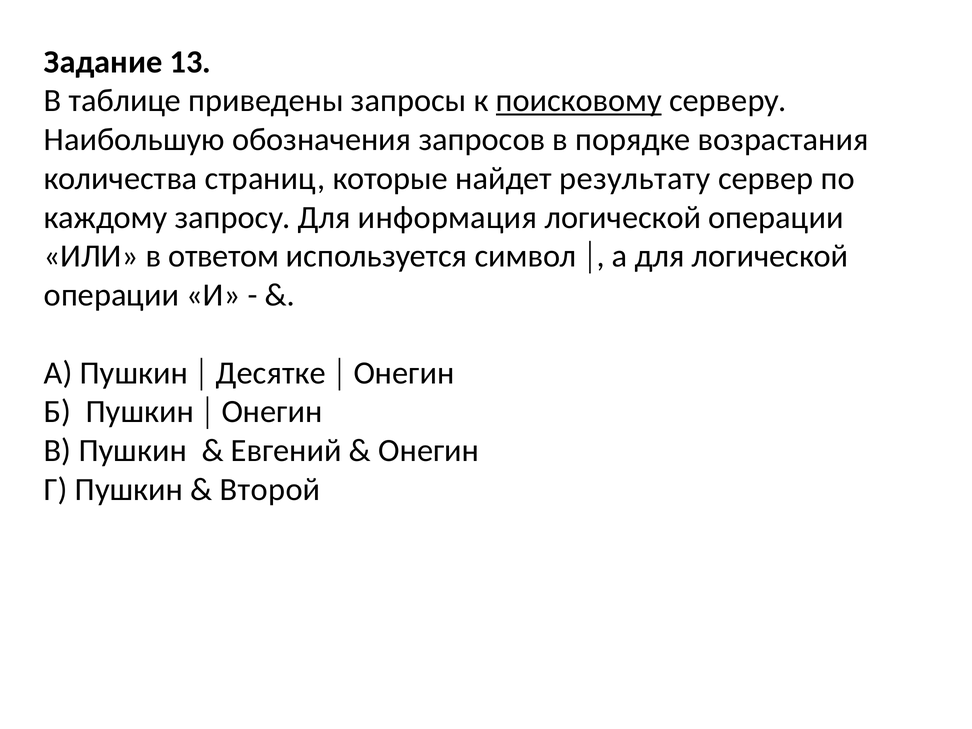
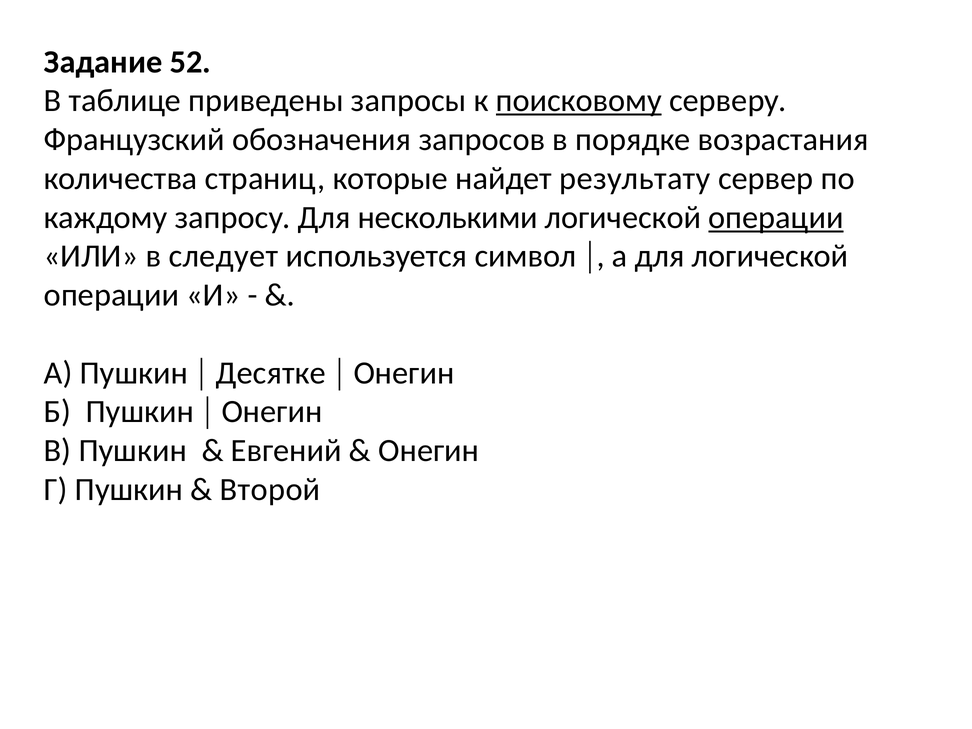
13: 13 -> 52 (190, 62)
Наибольшую: Наибольшую -> Французский (134, 140)
информация: информация -> несколькими (448, 217)
операции underline: none -> present (776, 217)
ответом: ответом -> следует (223, 256)
